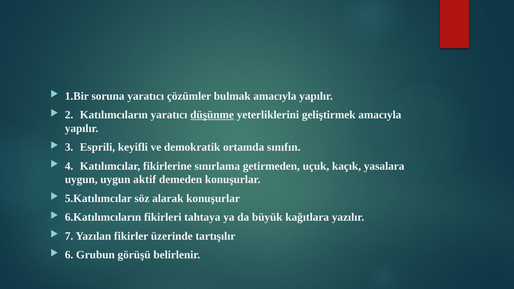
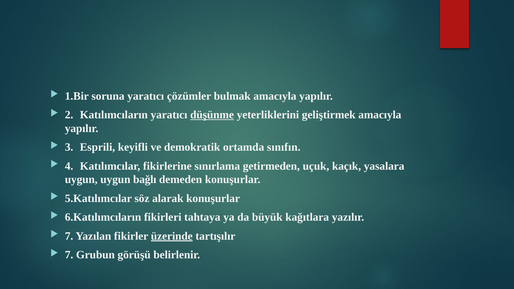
aktif: aktif -> bağlı (145, 180)
üzerinde underline: none -> present (172, 236)
6: 6 -> 7 (69, 255)
